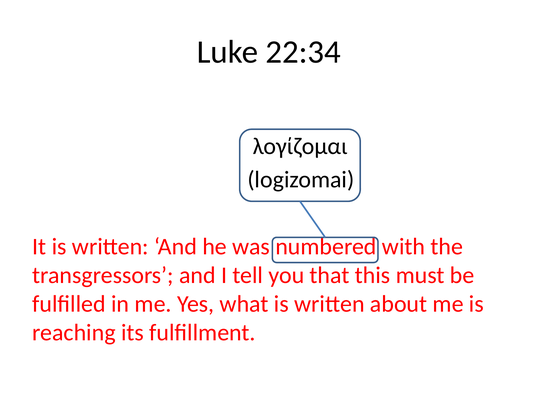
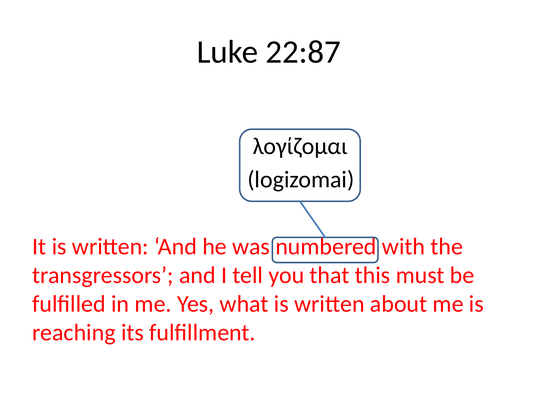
22:34: 22:34 -> 22:87 (303, 52)
